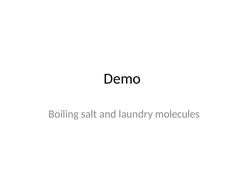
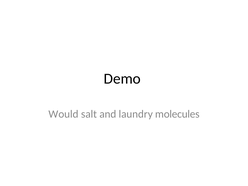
Boiling: Boiling -> Would (64, 114)
